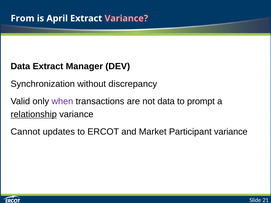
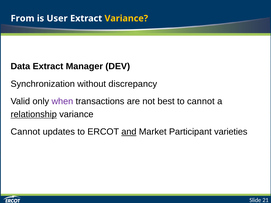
April: April -> User (57, 18)
Variance colour: pink -> yellow (126, 18)
not data: data -> best (166, 101)
to prompt: prompt -> cannot (201, 101)
and underline: none -> present (129, 132)
Participant variance: variance -> varieties (231, 132)
